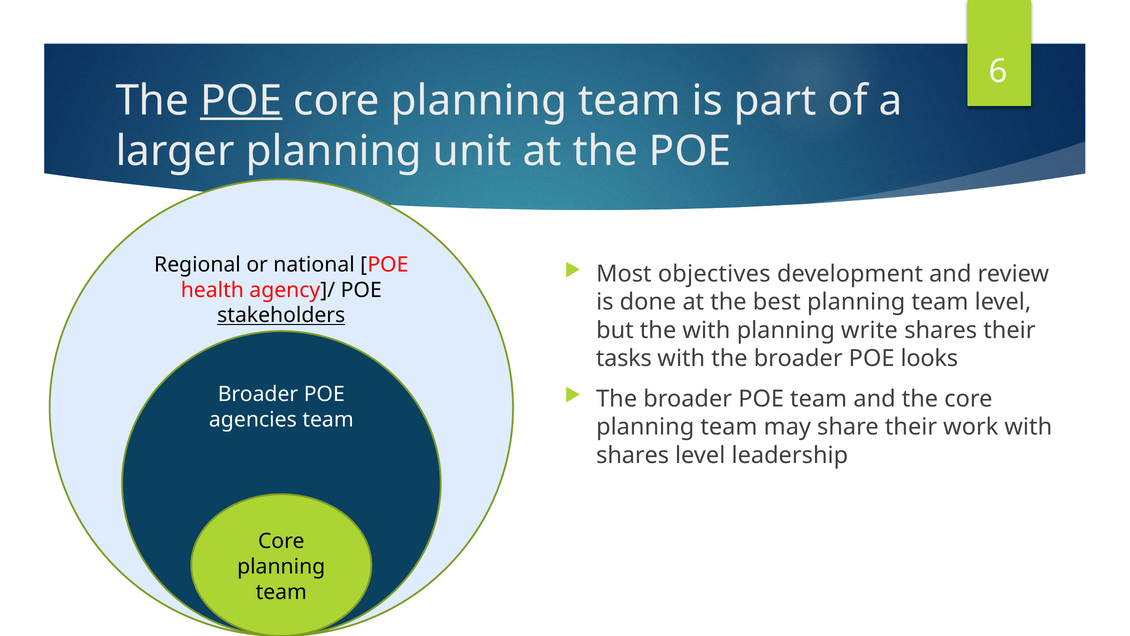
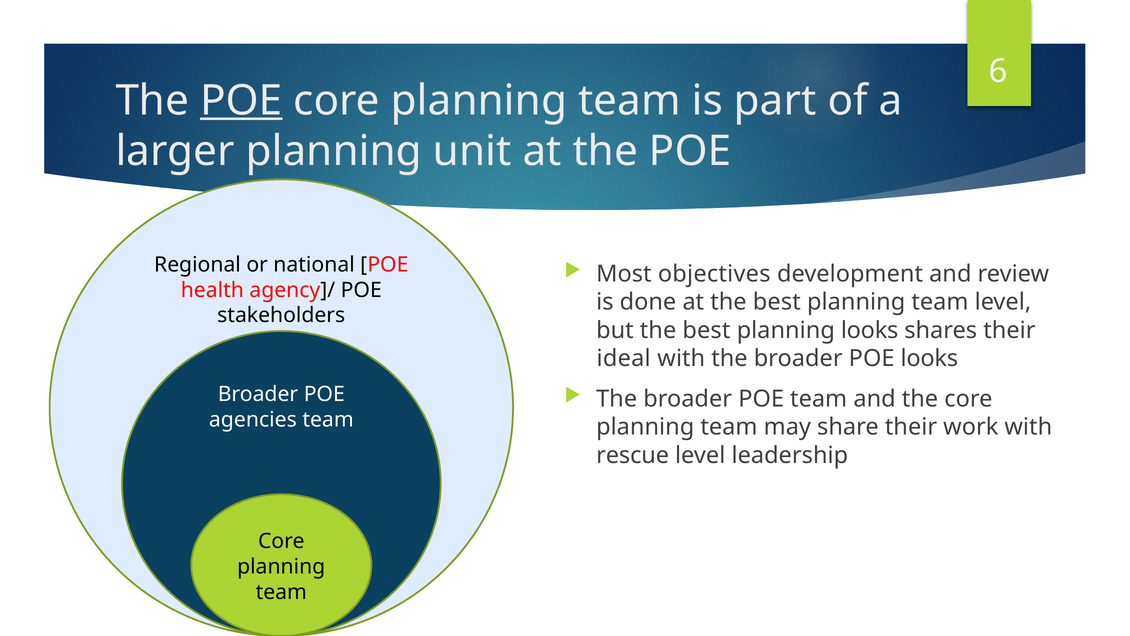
stakeholders underline: present -> none (281, 315)
but the with: with -> best (706, 330)
planning write: write -> looks (870, 330)
tasks: tasks -> ideal (624, 358)
shares: shares -> rescue (633, 455)
